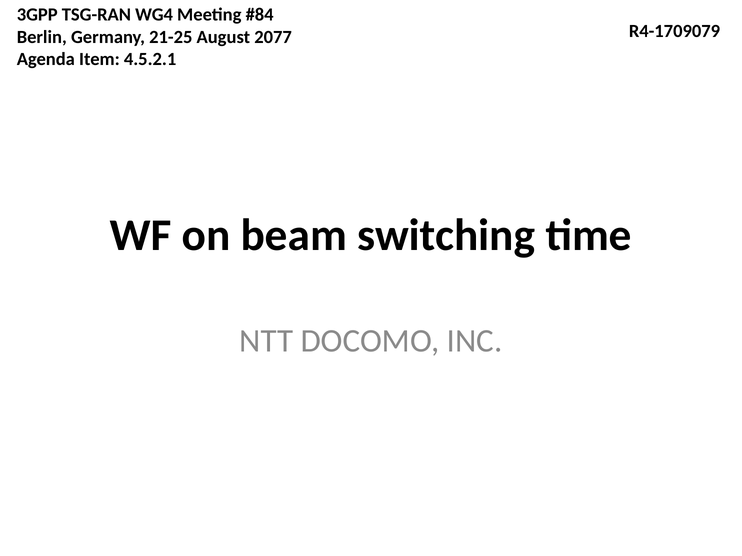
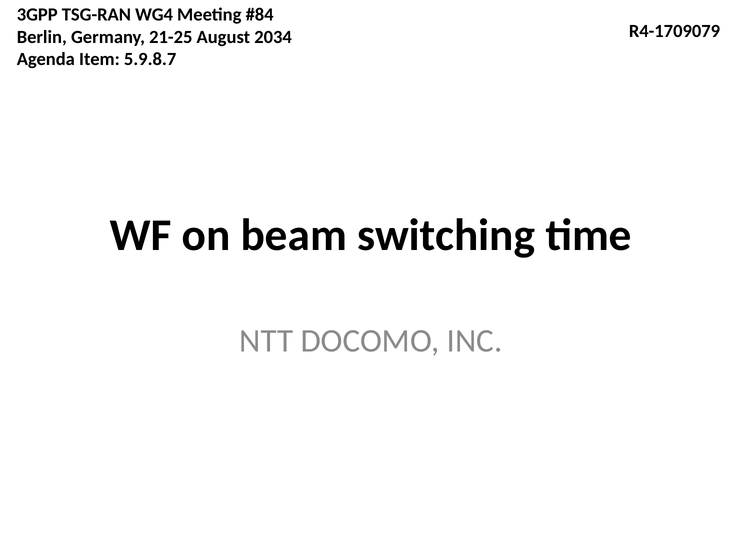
2077: 2077 -> 2034 (273, 37)
4.5.2.1: 4.5.2.1 -> 5.9.8.7 (150, 59)
